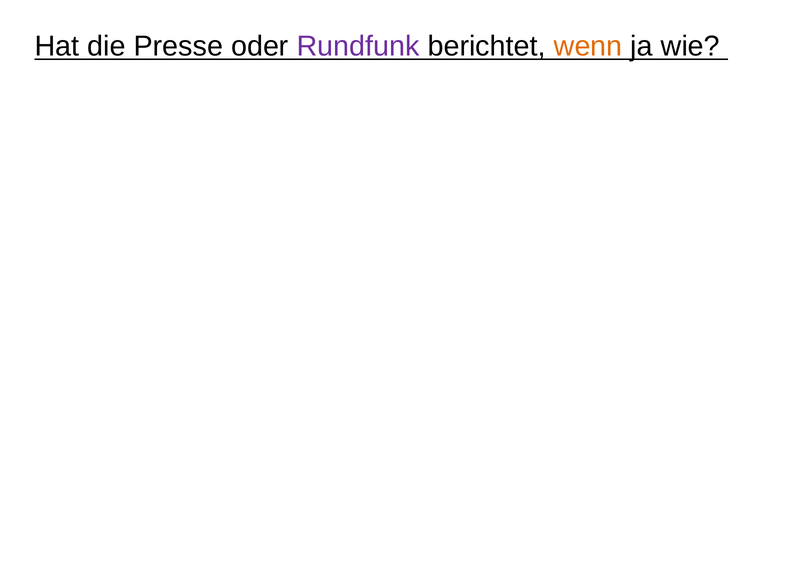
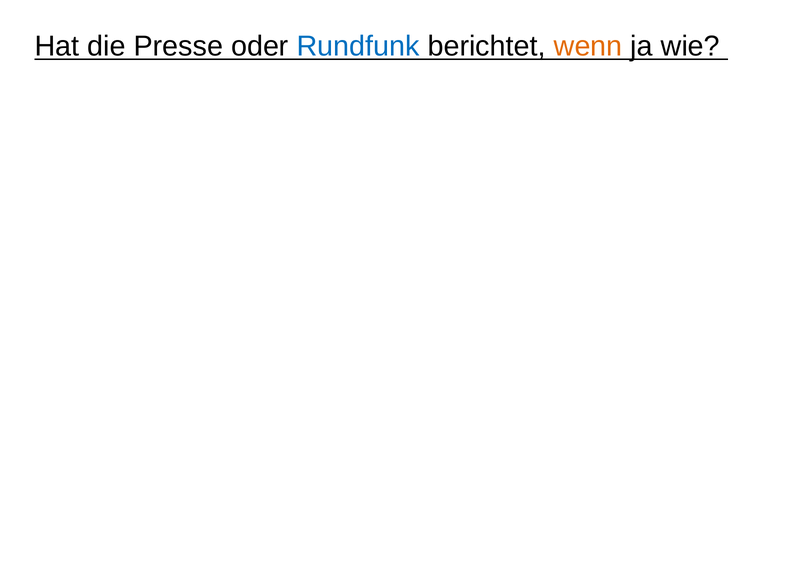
Rundfunk colour: purple -> blue (358, 46)
